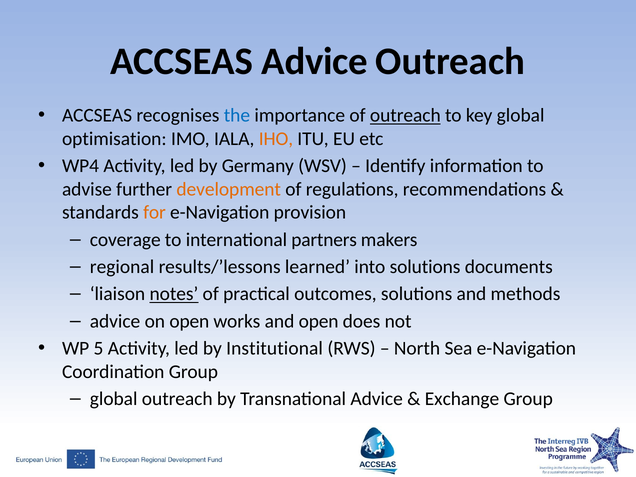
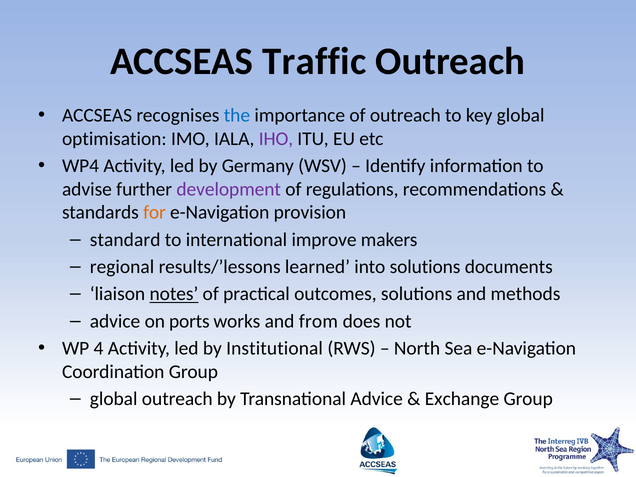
ACCSEAS Advice: Advice -> Traffic (314, 62)
outreach underline: present -> none (405, 116)
IHO colour: orange -> purple (276, 139)
development colour: orange -> purple (229, 189)
coverage: coverage -> standard (125, 240)
partners: partners -> improve (324, 240)
on open: open -> ports (189, 321)
and open: open -> from (318, 321)
5: 5 -> 4 (99, 348)
